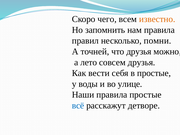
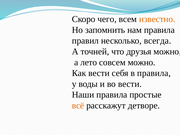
помни: помни -> всегда (158, 41)
совсем друзья: друзья -> можно (142, 62)
в простые: простые -> правила (154, 73)
во улице: улице -> вести (130, 84)
всё colour: blue -> orange (78, 106)
